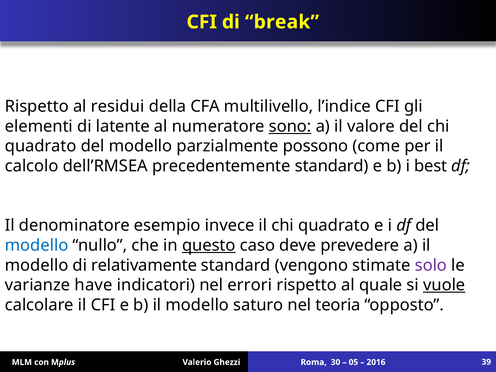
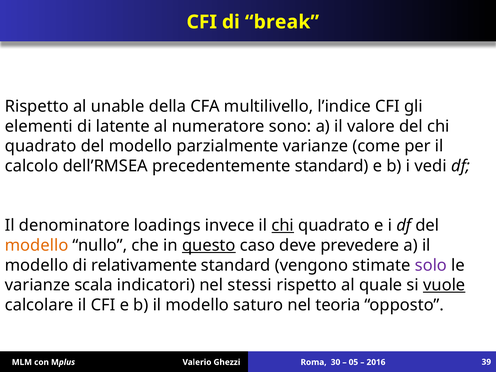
residui: residui -> unable (118, 106)
sono underline: present -> none (290, 126)
parzialmente possono: possono -> varianze (316, 146)
best: best -> vedi (431, 166)
esempio: esempio -> loadings (167, 226)
chi underline: none -> present (283, 226)
modello colour: blue -> orange (37, 245)
have: have -> scala (94, 285)
errori: errori -> stessi (250, 285)
